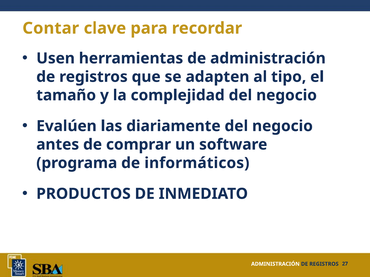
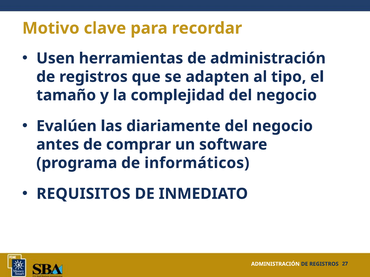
Contar: Contar -> Motivo (51, 28)
PRODUCTOS: PRODUCTOS -> REQUISITOS (83, 194)
